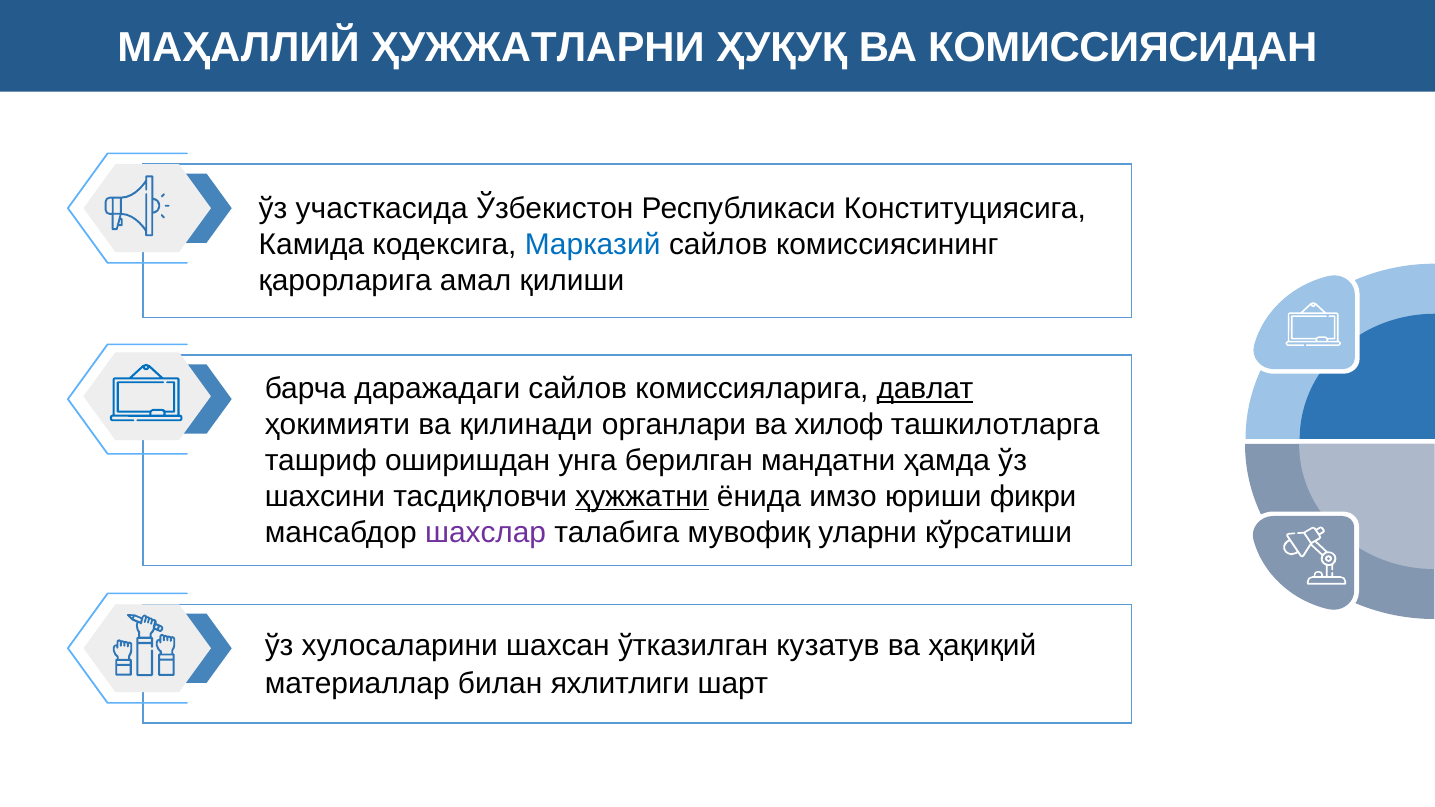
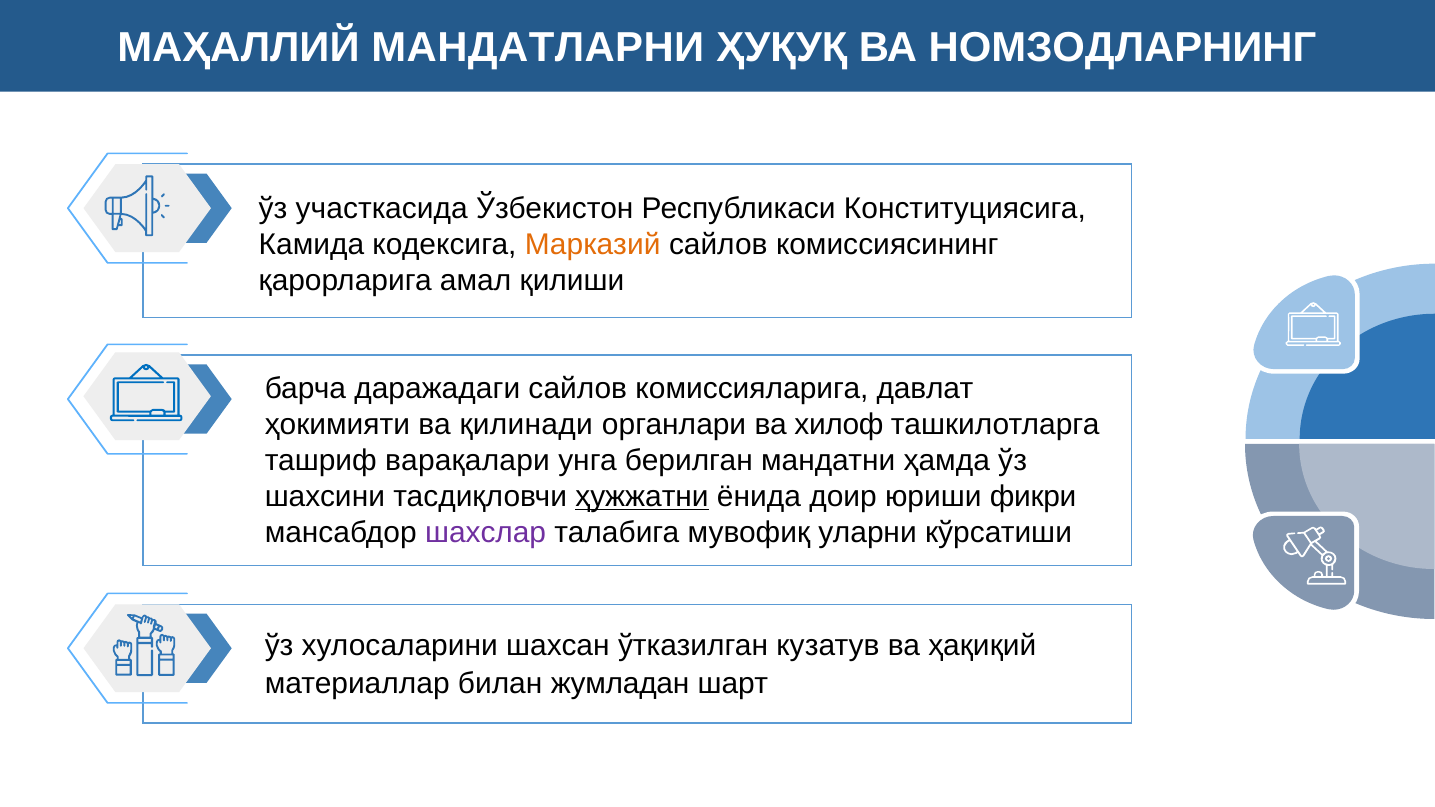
ҲУЖЖАТЛАРНИ: ҲУЖЖАТЛАРНИ -> МАНДАТЛАРНИ (538, 48)
КОМИССИЯСИДАН: КОМИССИЯСИДАН -> НОМЗОДЛАРНИНГ (1123, 48)
Марказий colour: blue -> orange (593, 244)
давлат underline: present -> none (925, 389)
оширишдан: оширишдан -> варақалари (467, 461)
имзо: имзо -> доир (843, 497)
яхлитлиги: яхлитлиги -> жумладан (620, 684)
